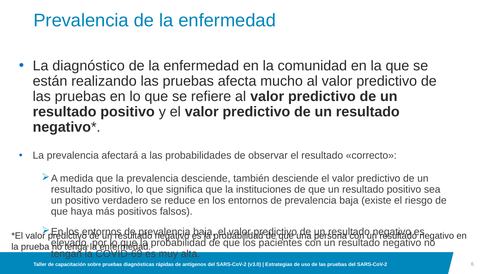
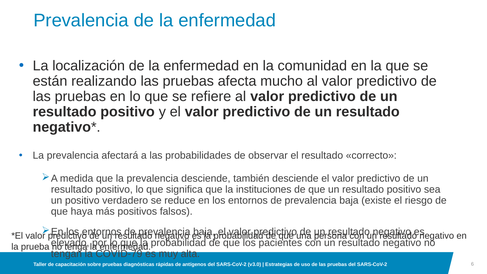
diagnóstico: diagnóstico -> localización (89, 66)
COVID-69: COVID-69 -> COVID-79 (119, 254)
